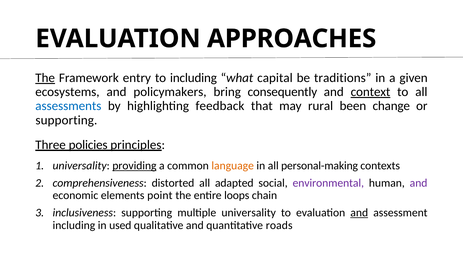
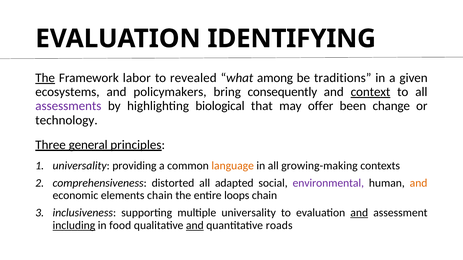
APPROACHES: APPROACHES -> IDENTIFYING (292, 39)
entry: entry -> labor (137, 78)
to including: including -> revealed (193, 78)
capital: capital -> among (275, 78)
assessments colour: blue -> purple (68, 106)
feedback: feedback -> biological (220, 106)
rural: rural -> offer (321, 106)
supporting: supporting -> technology (66, 120)
policies: policies -> general (88, 145)
providing underline: present -> none (134, 166)
personal-making: personal-making -> growing-making (319, 166)
and colour: purple -> orange (419, 183)
elements point: point -> chain (160, 196)
including underline: none -> present (74, 226)
used: used -> food (120, 226)
and underline: none -> present (195, 226)
